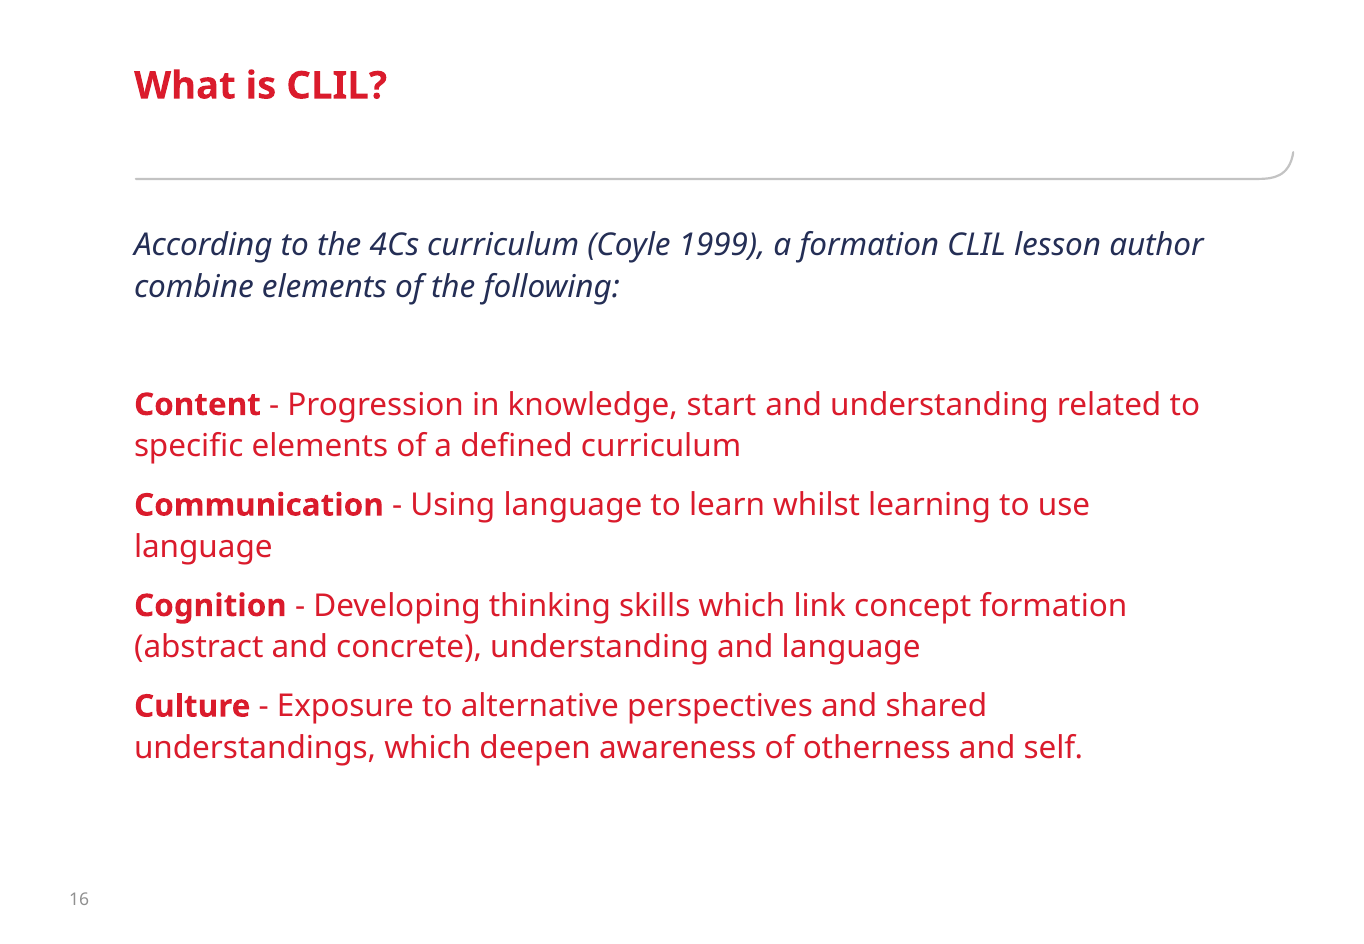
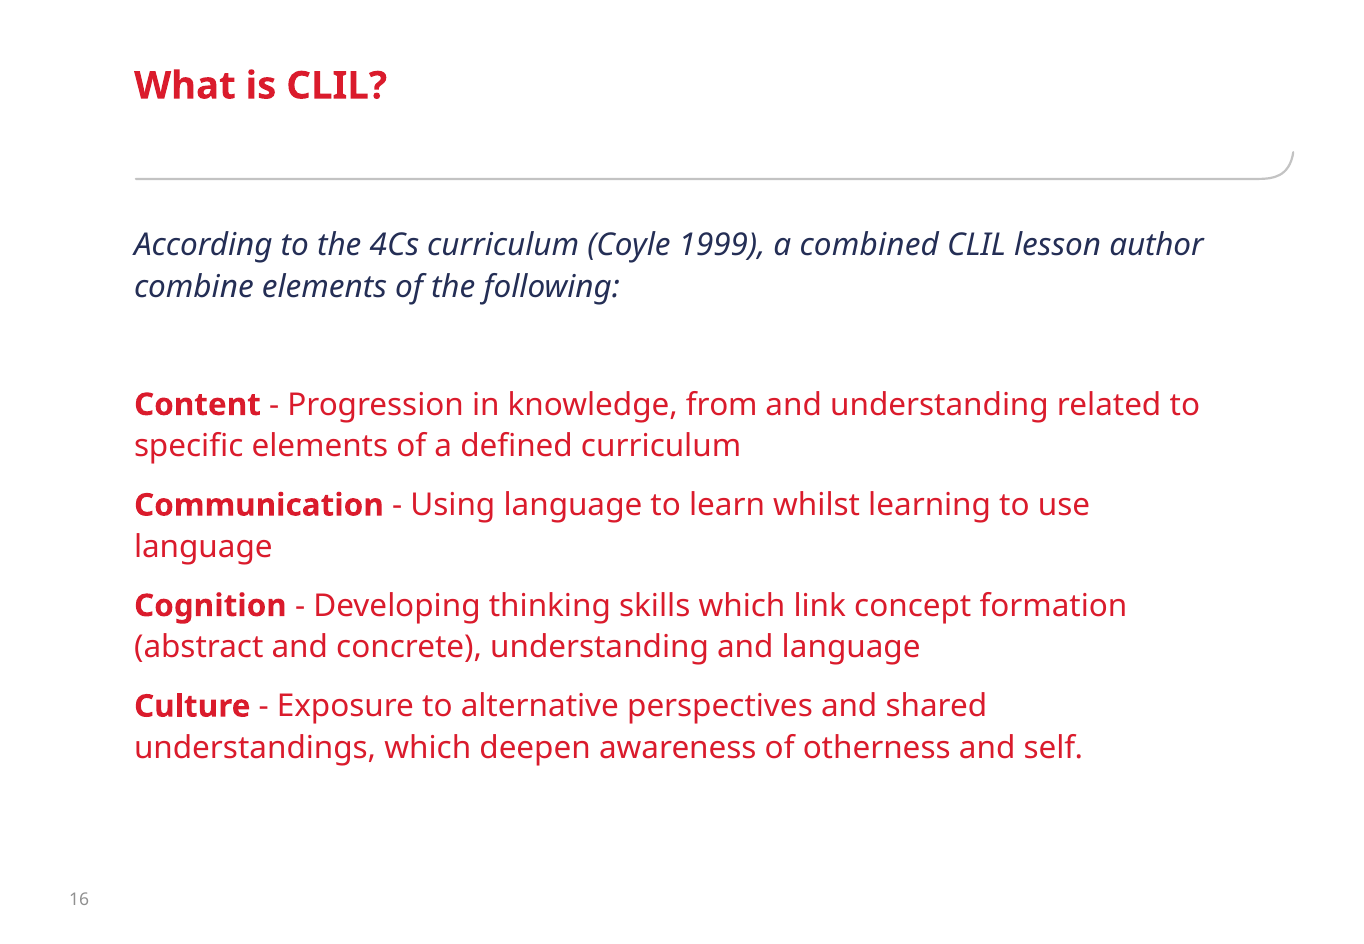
a formation: formation -> combined (869, 245)
start: start -> from (722, 405)
